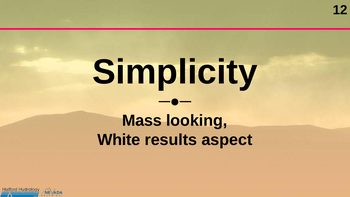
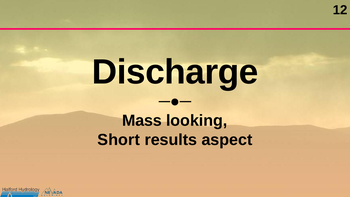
Simplicity: Simplicity -> Discharge (175, 72)
White: White -> Short (119, 140)
